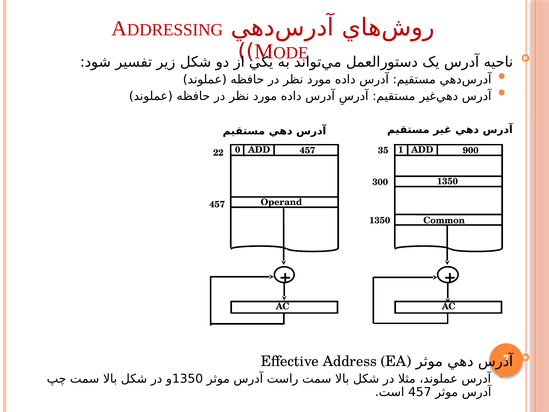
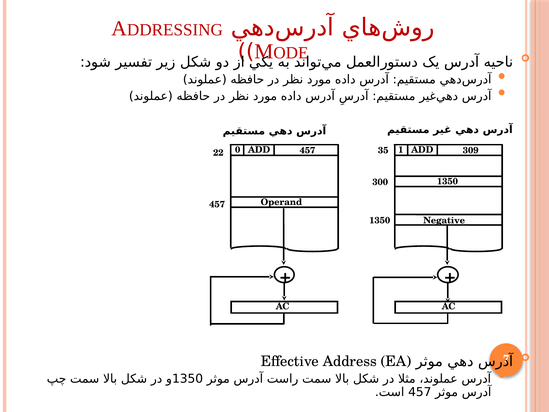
900: 900 -> 309 (471, 150)
Common: Common -> Negative (444, 220)
